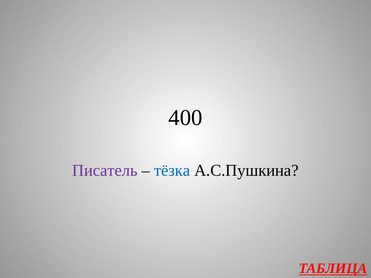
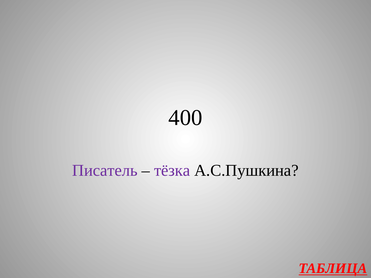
тёзка colour: blue -> purple (172, 171)
